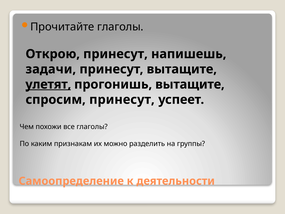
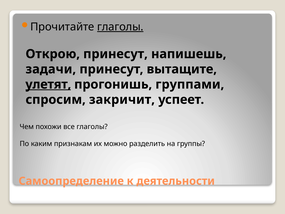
глаголы underline: none -> present (120, 27)
прогонишь вытащите: вытащите -> группами (190, 84)
спросим принесут: принесут -> закричит (122, 100)
